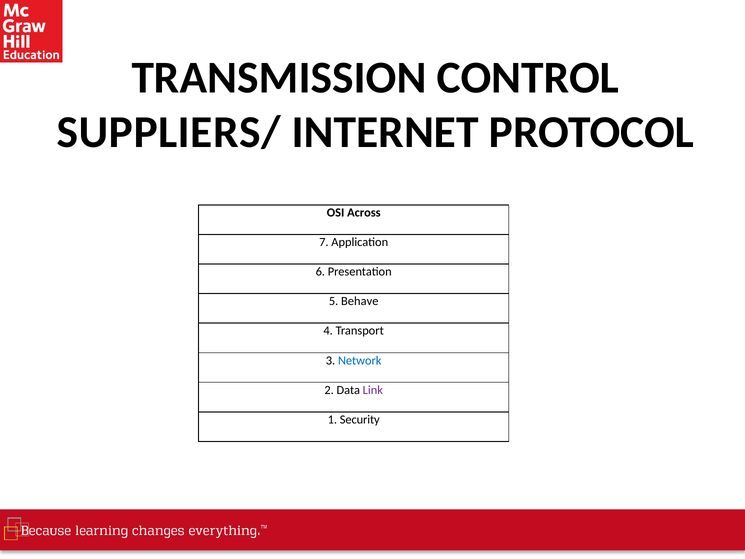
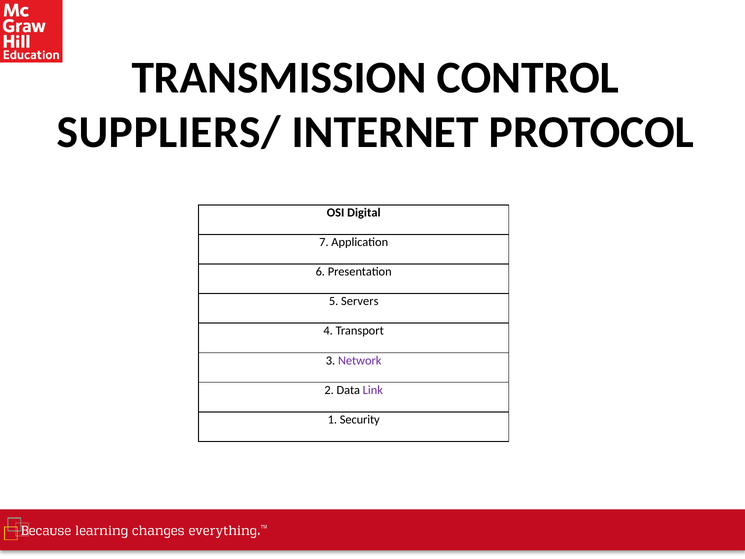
Across: Across -> Digital (364, 213)
Behave: Behave -> Servers (360, 301)
Network colour: blue -> purple (360, 360)
